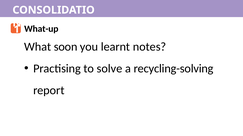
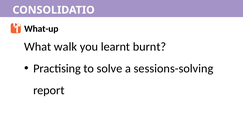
soon: soon -> walk (65, 47)
notes: notes -> burnt (149, 47)
recycling-solving: recycling-solving -> sessions-solving (174, 69)
